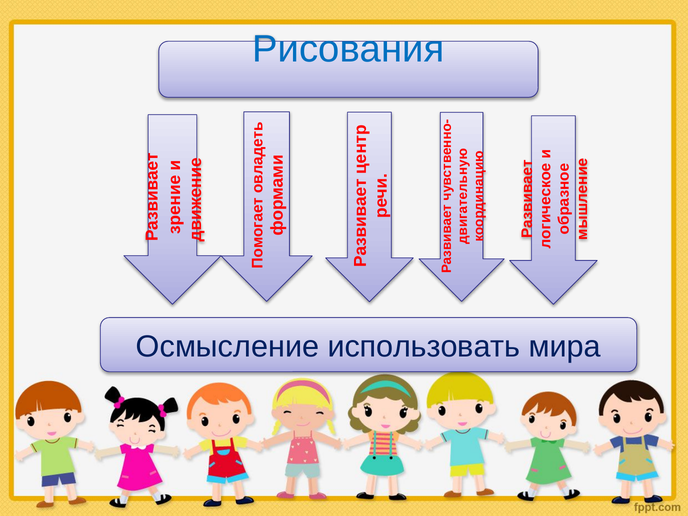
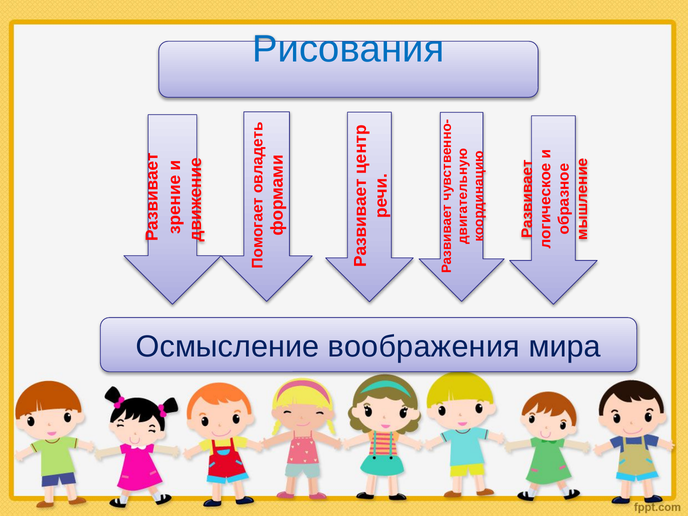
использовать: использовать -> воображения (424, 347)
